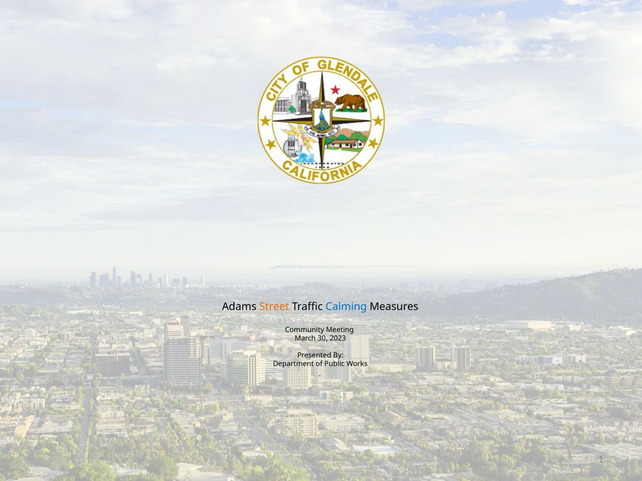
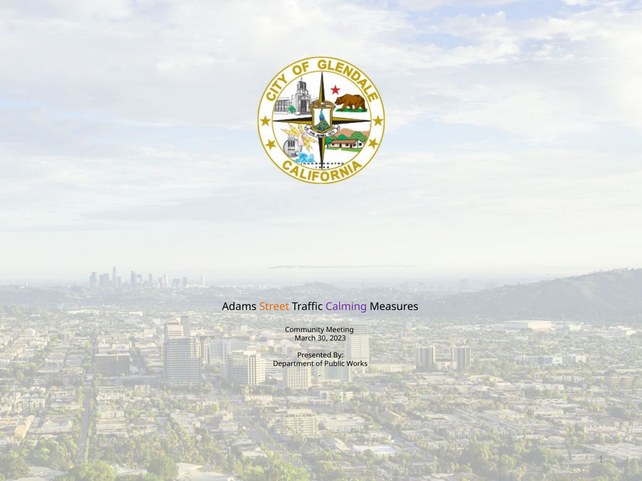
Calming colour: blue -> purple (346, 307)
